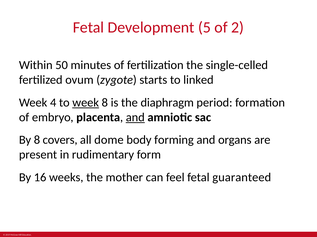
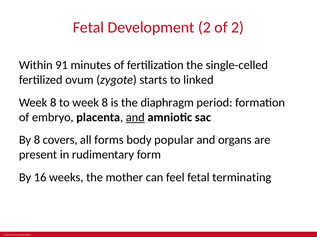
Development 5: 5 -> 2 (204, 28)
50: 50 -> 91 (62, 65)
4: 4 -> 8 (53, 103)
week underline: present -> none (86, 103)
dome: dome -> forms (109, 140)
forming: forming -> popular (174, 140)
guaranteed: guaranteed -> terminating (242, 178)
